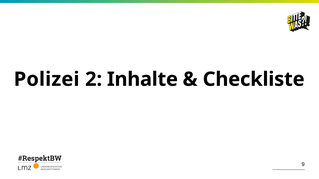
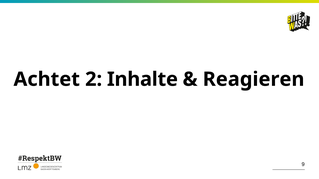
Polizei: Polizei -> Achtet (47, 79)
Checkliste: Checkliste -> Reagieren (254, 79)
